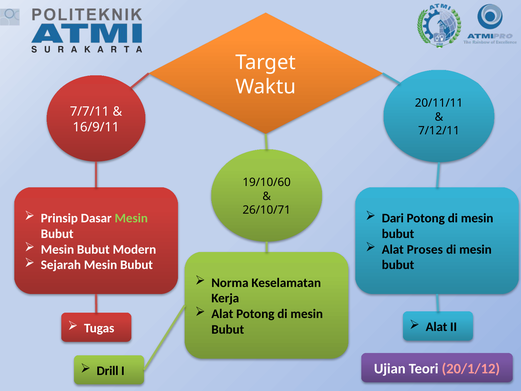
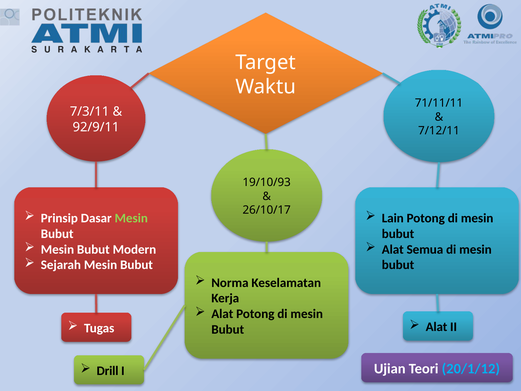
20/11/11: 20/11/11 -> 71/11/11 (439, 103)
7/7/11: 7/7/11 -> 7/3/11 (90, 111)
16/9/11: 16/9/11 -> 92/9/11 (96, 127)
19/10/60: 19/10/60 -> 19/10/93 (267, 182)
26/10/71: 26/10/71 -> 26/10/17 (267, 210)
Dari: Dari -> Lain (393, 218)
Proses: Proses -> Semua (425, 249)
20/1/12 colour: pink -> light blue (471, 368)
